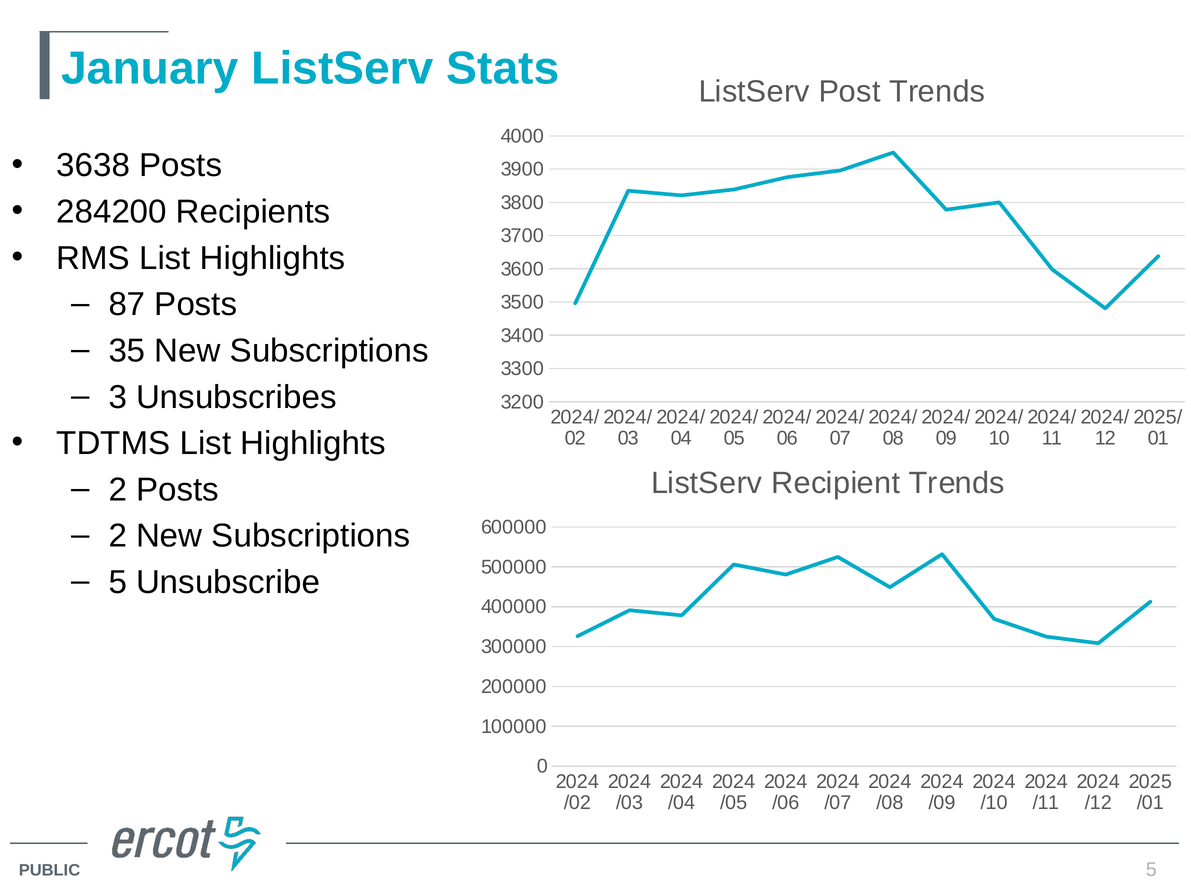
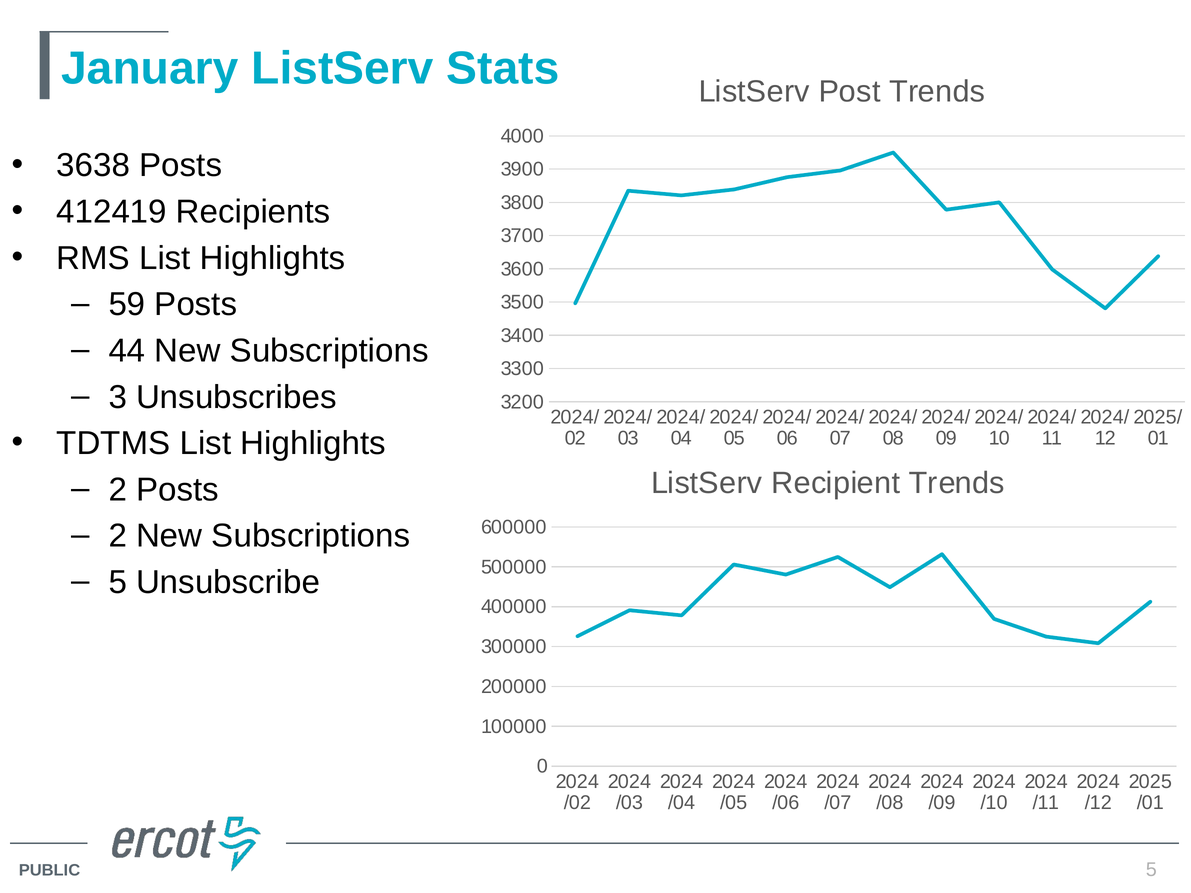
284200: 284200 -> 412419 (112, 212)
87: 87 -> 59 (127, 305)
35: 35 -> 44 (127, 351)
